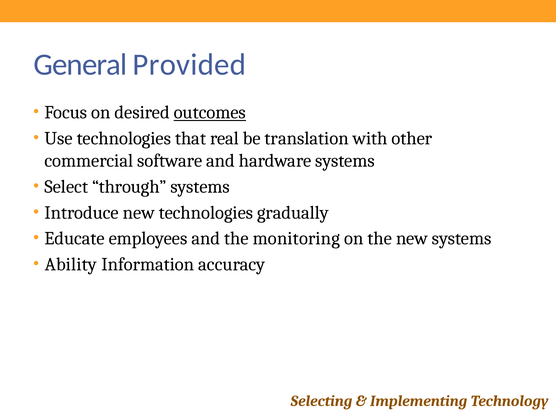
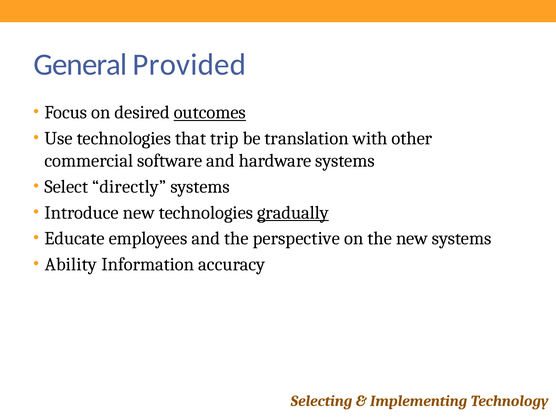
real: real -> trip (224, 138)
through: through -> directly (129, 187)
gradually underline: none -> present (293, 213)
monitoring: monitoring -> perspective (296, 239)
